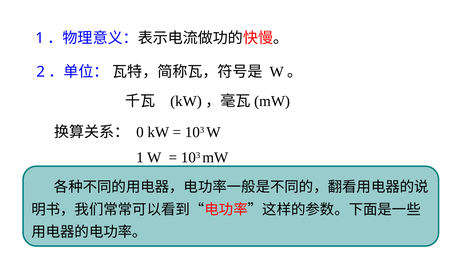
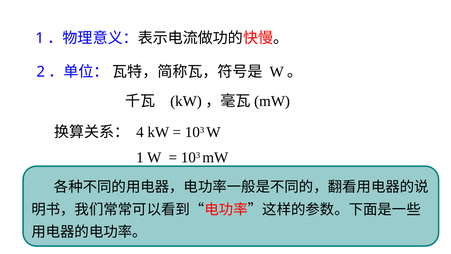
0: 0 -> 4 (140, 132)
